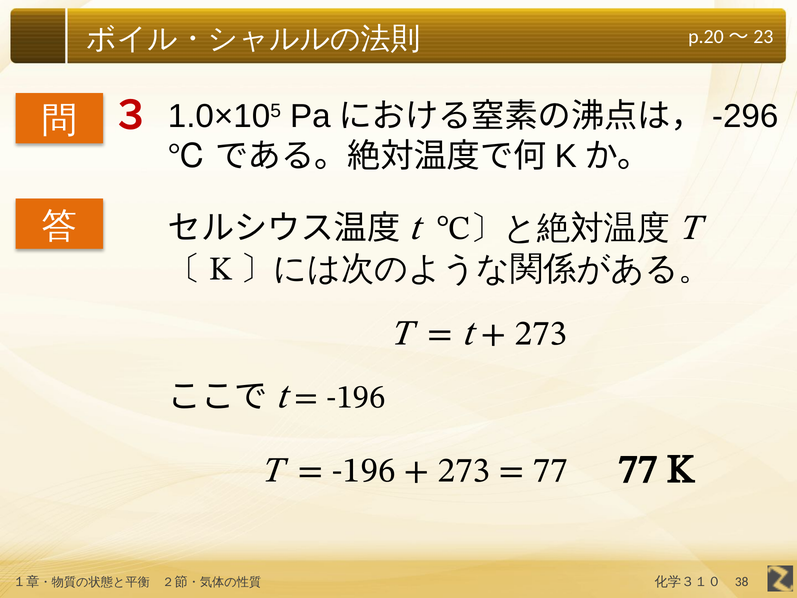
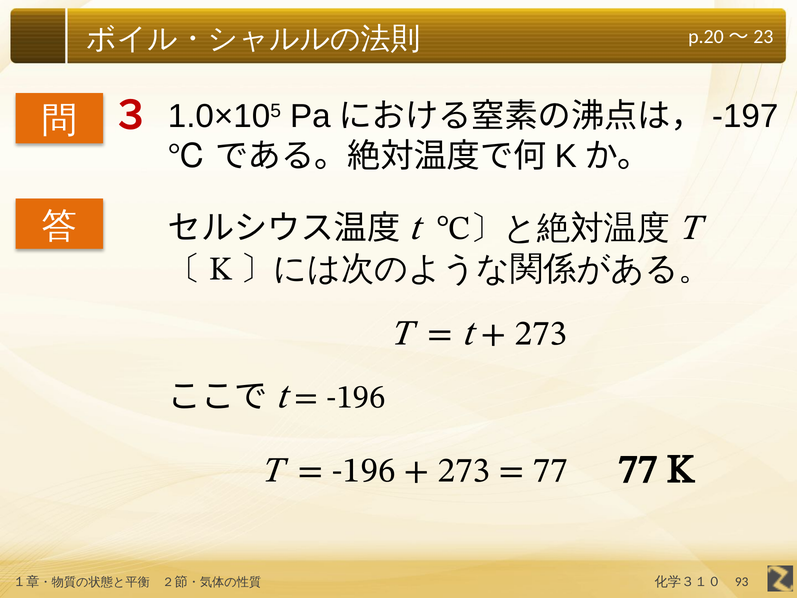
-296: -296 -> -197 (745, 116)
38: 38 -> 93 (742, 582)
